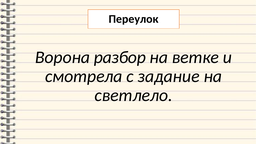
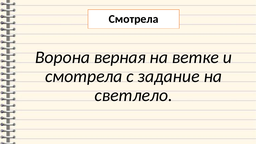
Переулок: Переулок -> Смотрела (134, 19)
разбор: разбор -> верная (120, 57)
